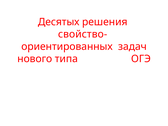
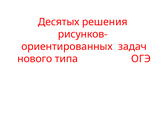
свойство-: свойство- -> рисунков- (83, 34)
